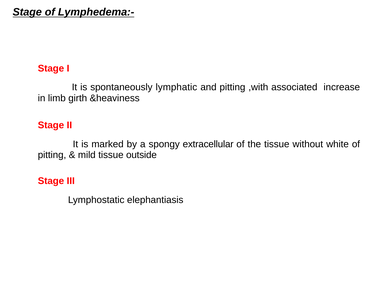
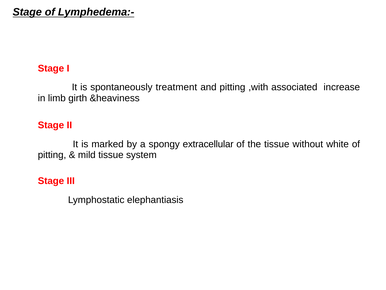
lymphatic: lymphatic -> treatment (176, 87)
outside: outside -> system (141, 155)
